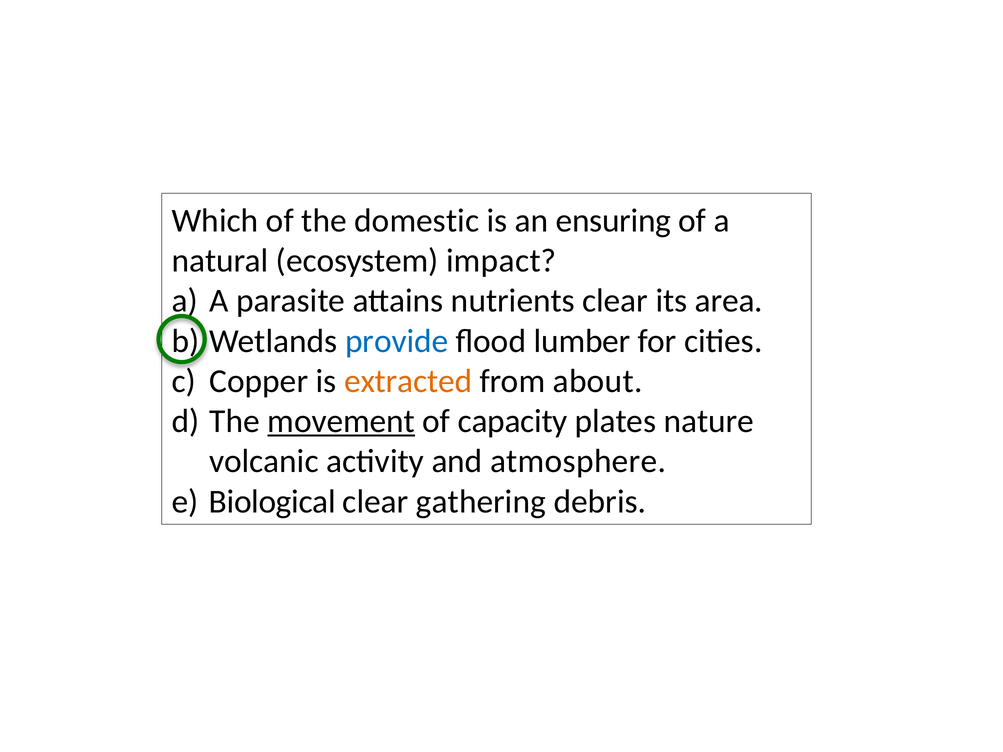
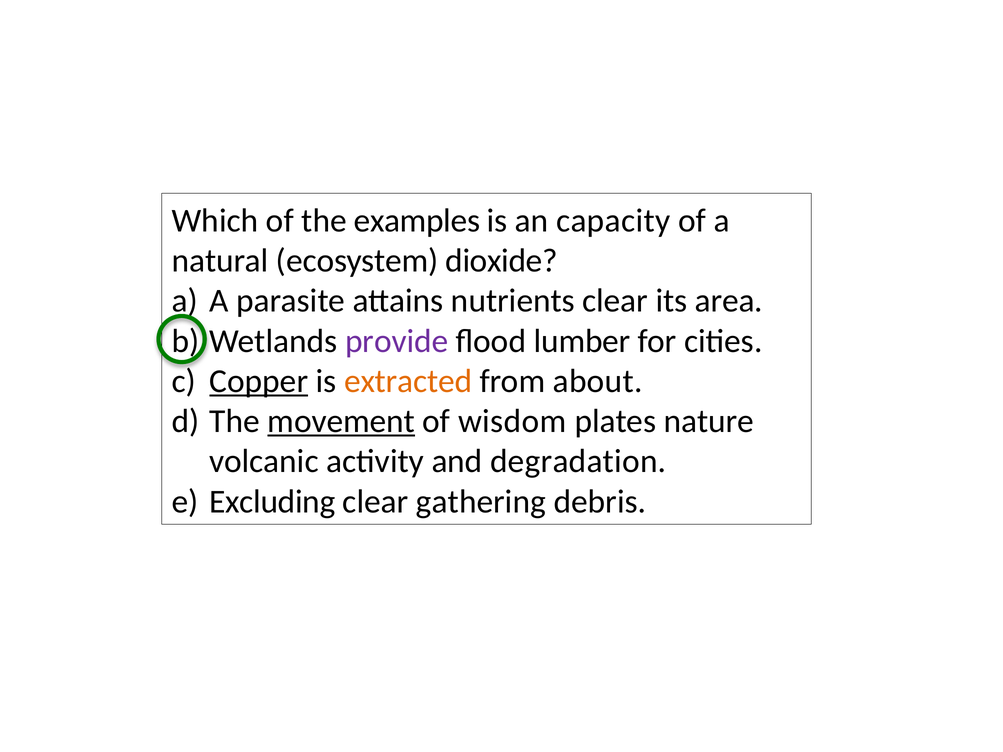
domestic: domestic -> examples (417, 221)
ensuring: ensuring -> capacity (613, 221)
impact: impact -> dioxide (502, 261)
provide colour: blue -> purple (397, 341)
Copper underline: none -> present (259, 381)
capacity: capacity -> wisdom (512, 421)
atmosphere: atmosphere -> degradation (578, 462)
Biological: Biological -> Excluding (272, 502)
